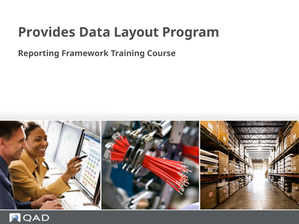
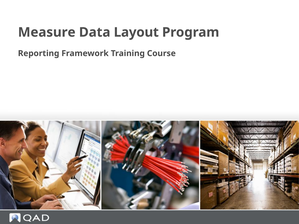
Provides: Provides -> Measure (47, 32)
